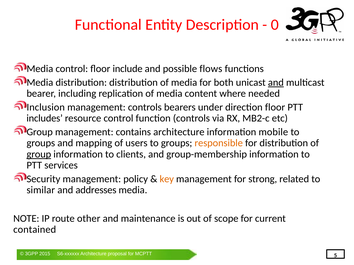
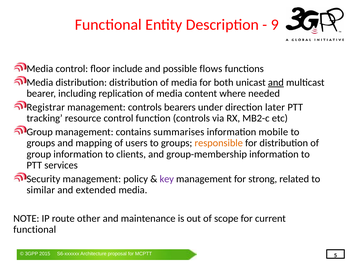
0: 0 -> 9 (275, 25)
Inclusion: Inclusion -> Registrar (46, 107)
direction floor: floor -> later (275, 107)
includes: includes -> tracking (45, 119)
contains architecture: architecture -> summarises (179, 132)
group underline: present -> none (39, 154)
key colour: orange -> purple (167, 179)
addresses: addresses -> extended (96, 190)
contained: contained -> functional (35, 230)
